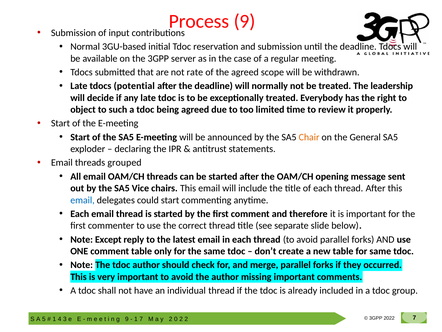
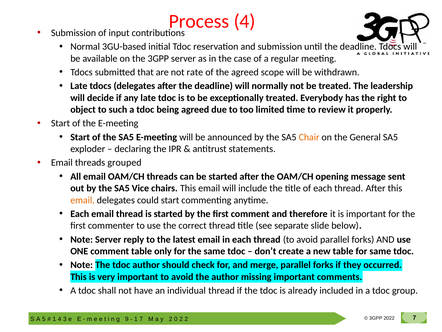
Process 9: 9 -> 4 (245, 21)
tdocs potential: potential -> delegates (134, 86)
email colour: blue -> orange (82, 200)
Note Except: Except -> Server (108, 239)
